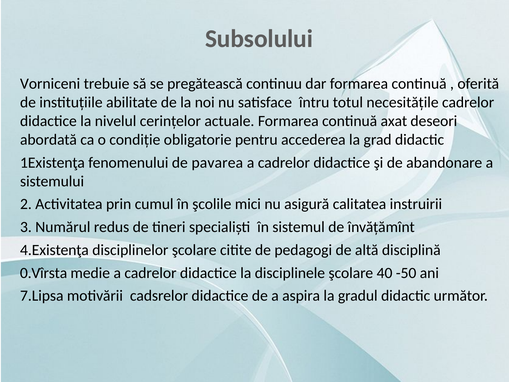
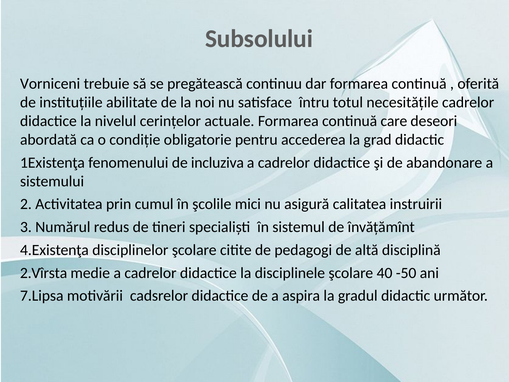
axat: axat -> care (394, 121)
pavarea: pavarea -> incluziva (217, 162)
0.Vîrsta: 0.Vîrsta -> 2.Vîrsta (44, 273)
